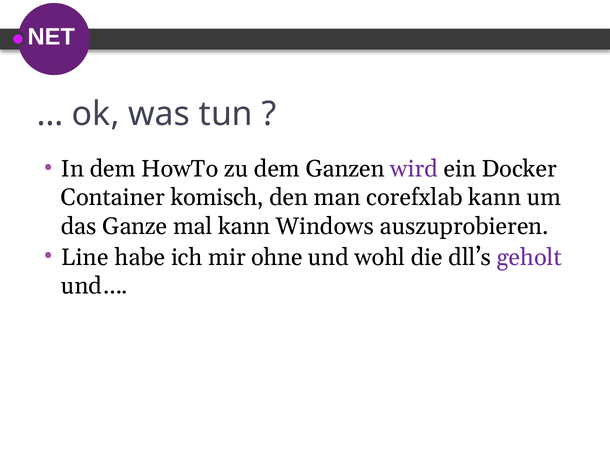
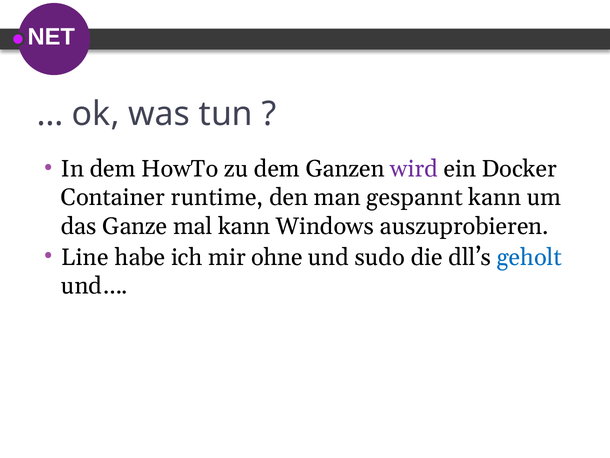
komisch: komisch -> runtime (217, 197)
corefxlab: corefxlab -> gespannt (415, 197)
wohl: wohl -> sudo (380, 257)
geholt colour: purple -> blue (529, 257)
